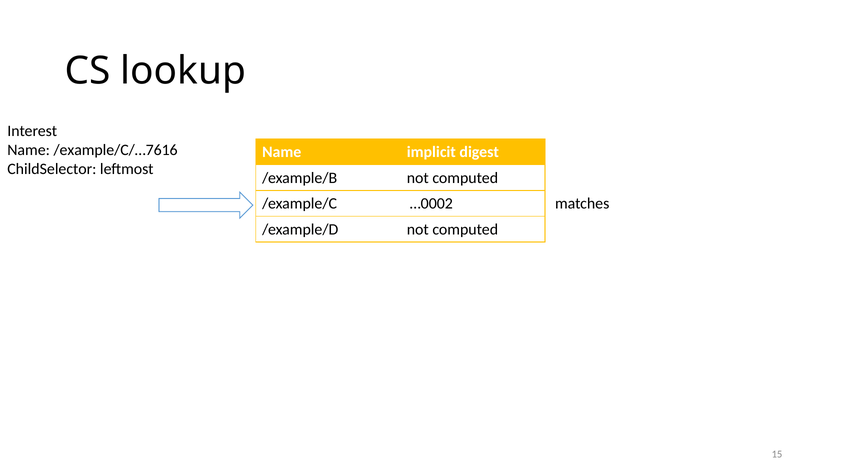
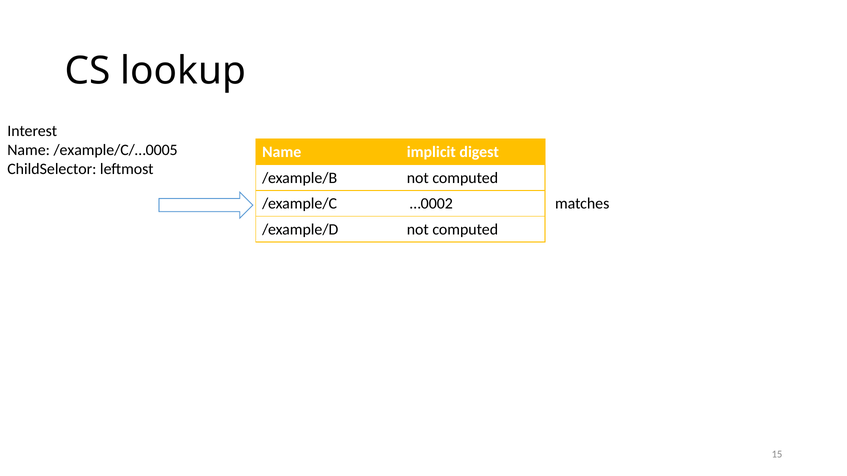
/example/C/…7616: /example/C/…7616 -> /example/C/…0005 (116, 150)
